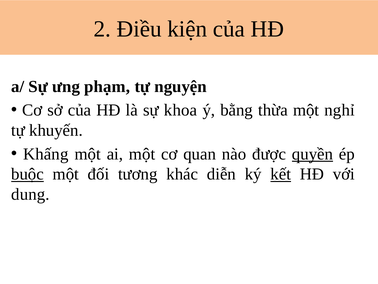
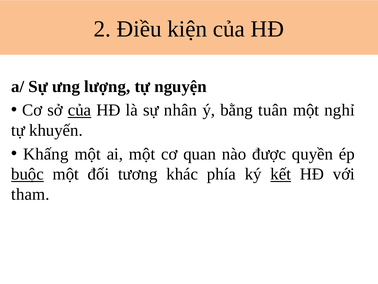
phạm: phạm -> lượng (107, 86)
của underline: none -> present (79, 110)
khoa: khoa -> nhân (181, 110)
thừa: thừa -> tuân (273, 110)
quyền underline: present -> none (313, 154)
diễn: diễn -> phía (221, 174)
dung: dung -> tham (30, 194)
